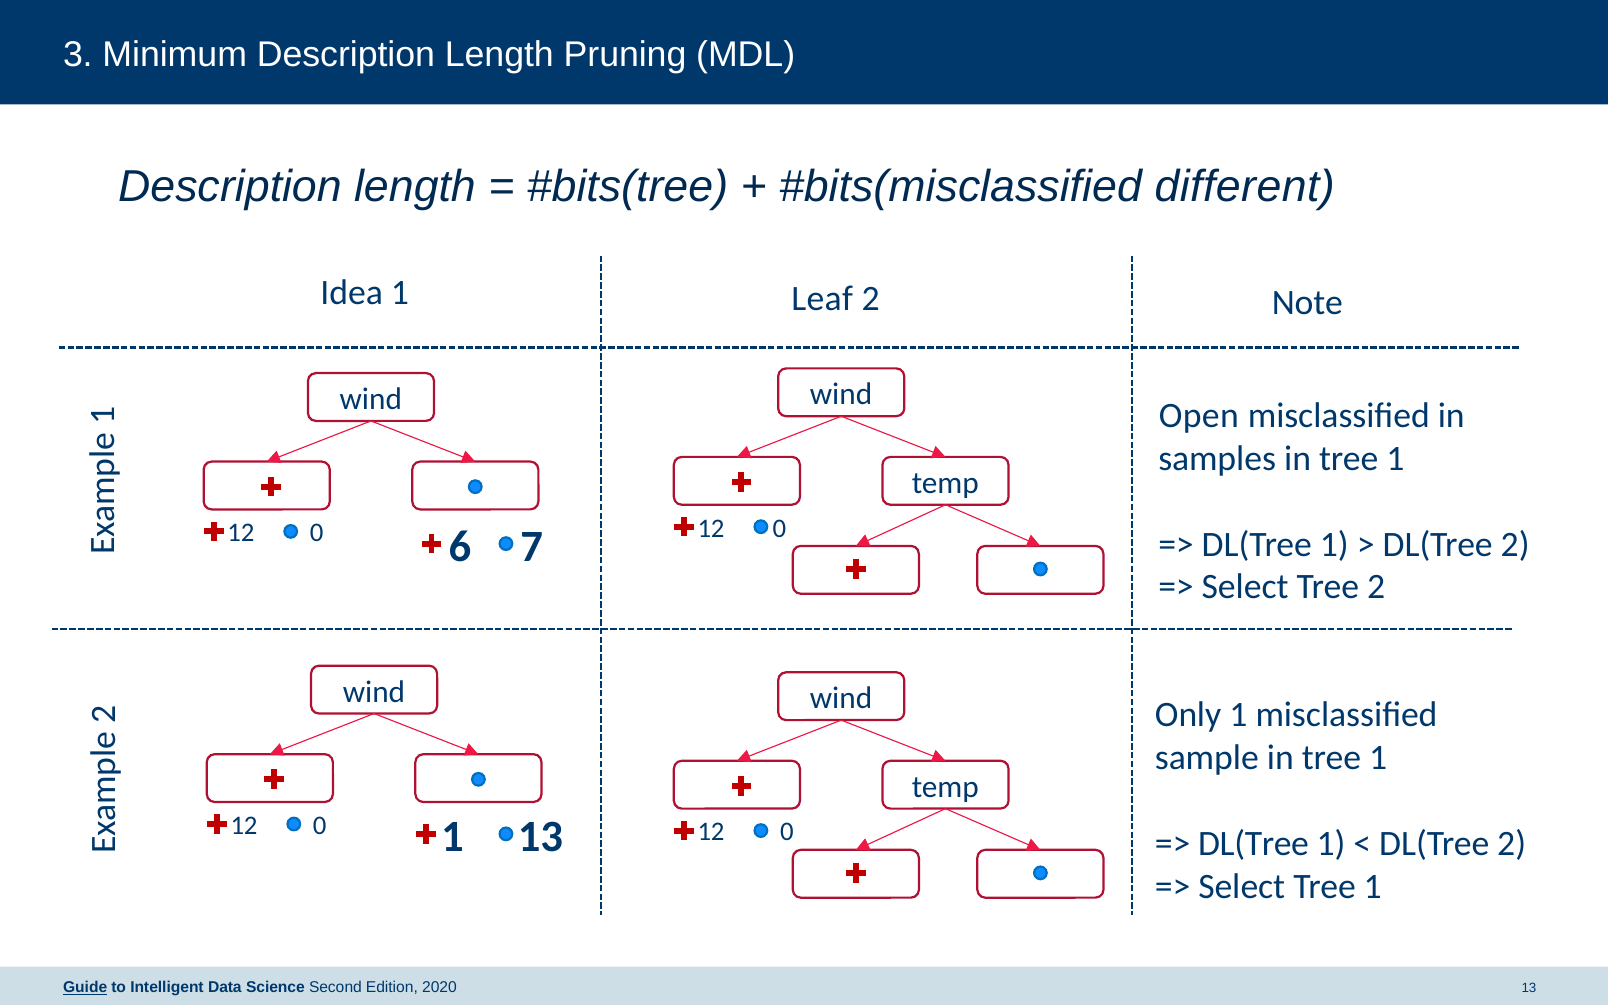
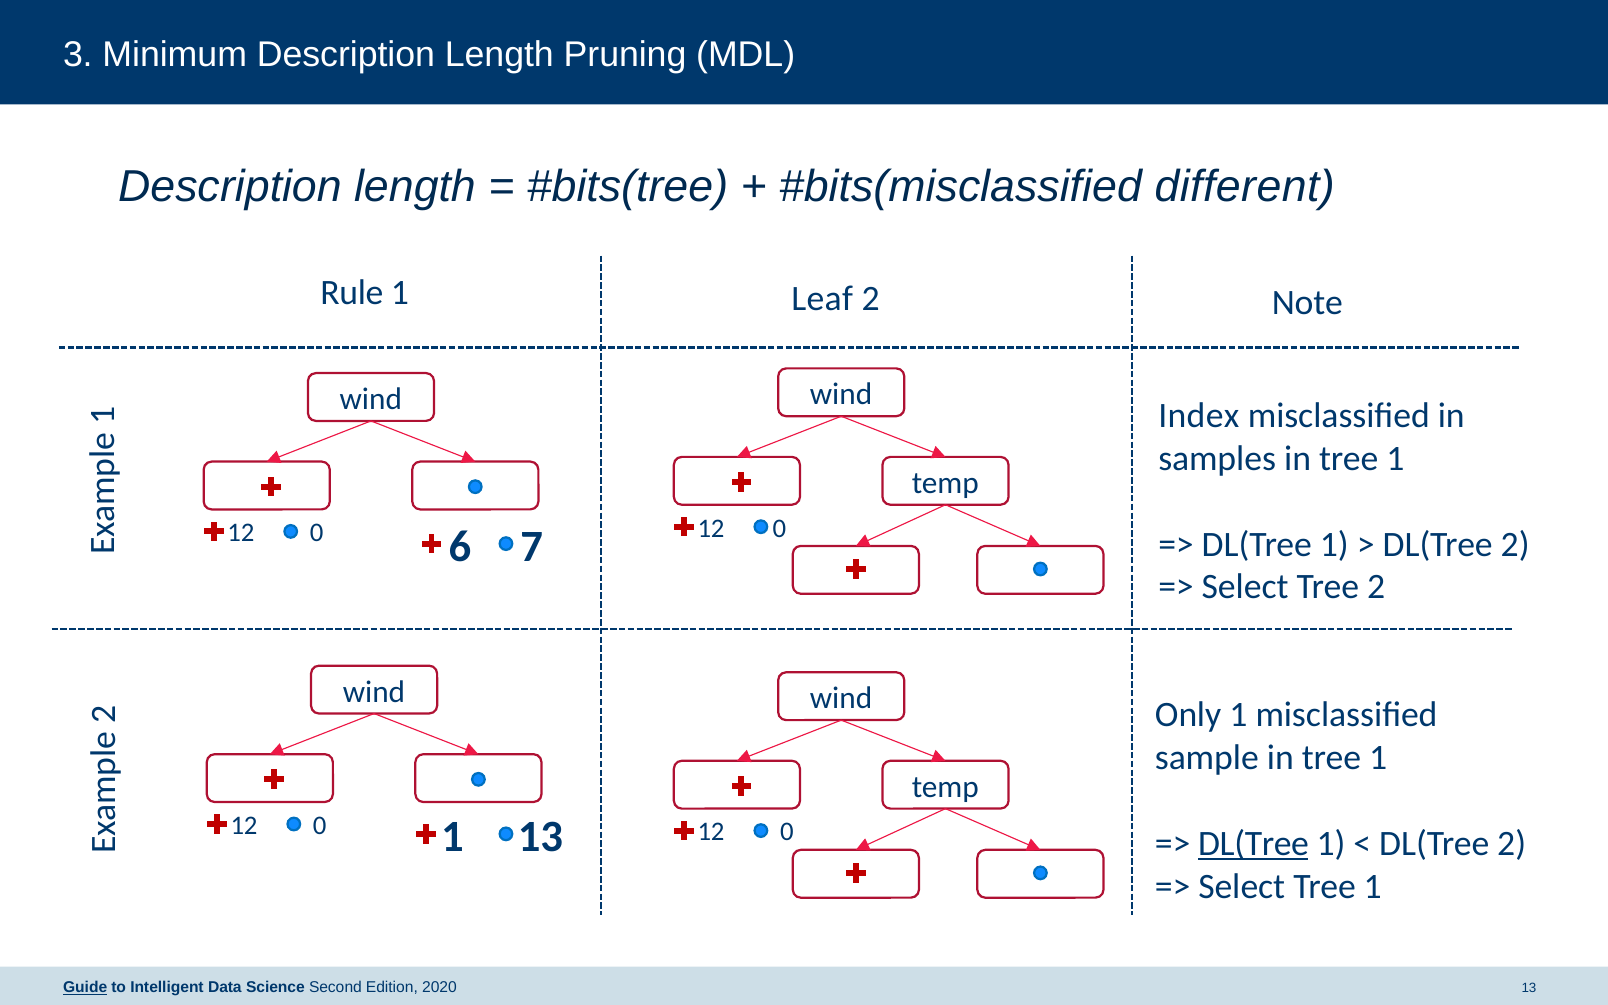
Idea: Idea -> Rule (352, 292)
Open: Open -> Index (1199, 416)
DL(Tree underline: none -> present (1254, 844)
